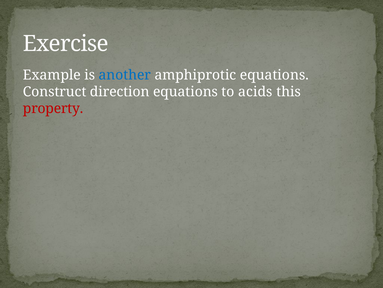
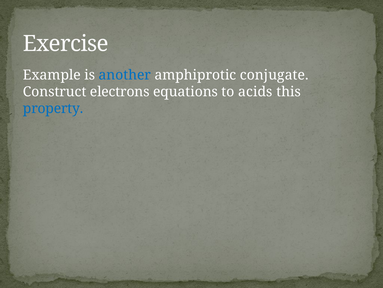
amphiprotic equations: equations -> conjugate (274, 75)
direction: direction -> electrons (120, 92)
property colour: red -> blue (53, 108)
